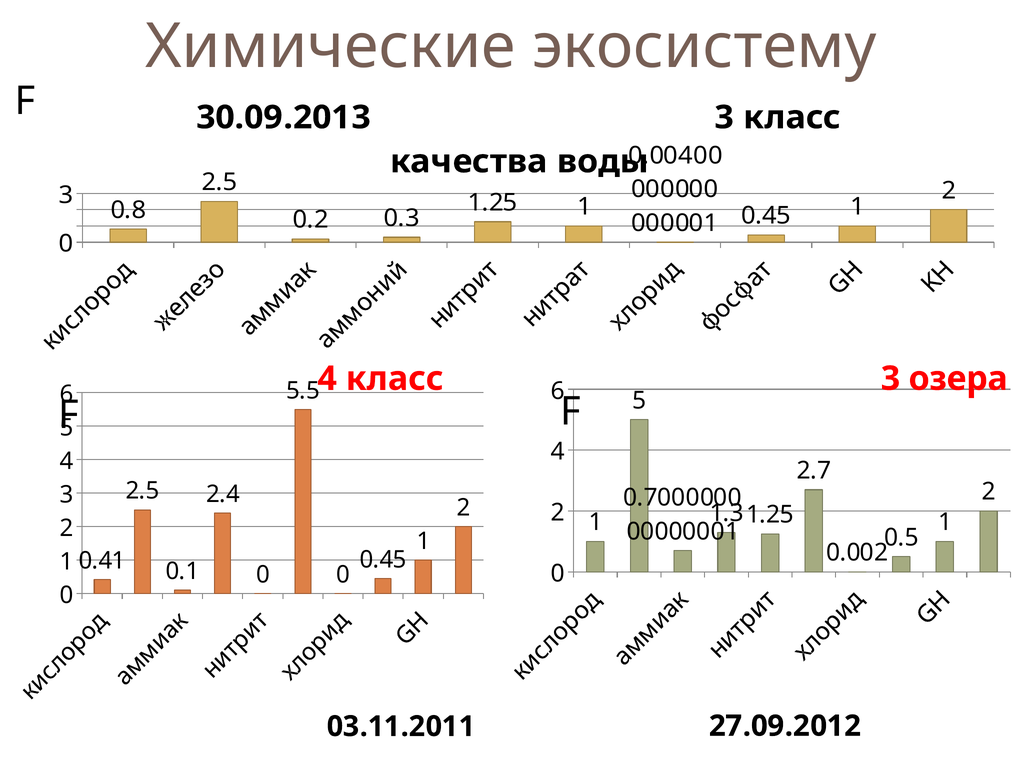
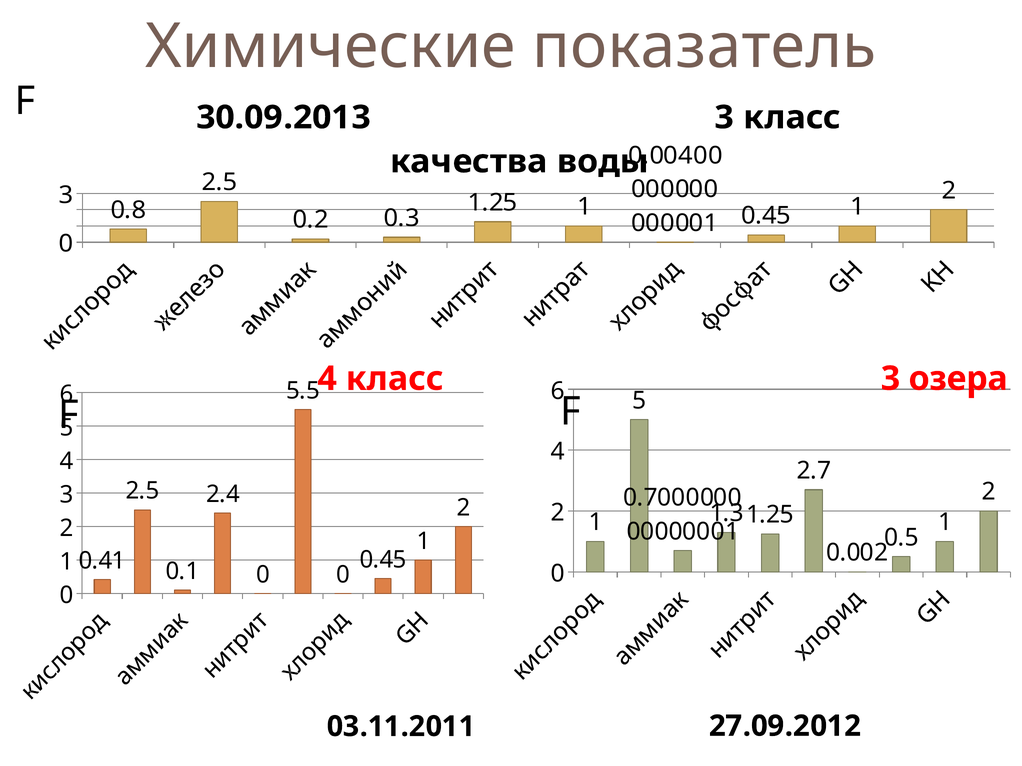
экосистему: экосистему -> показатель (704, 47)
